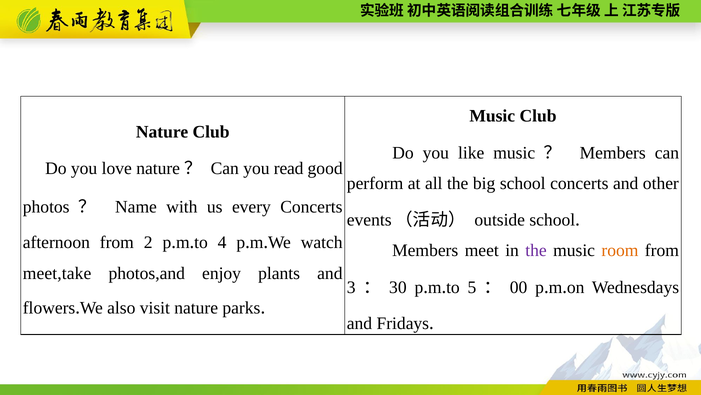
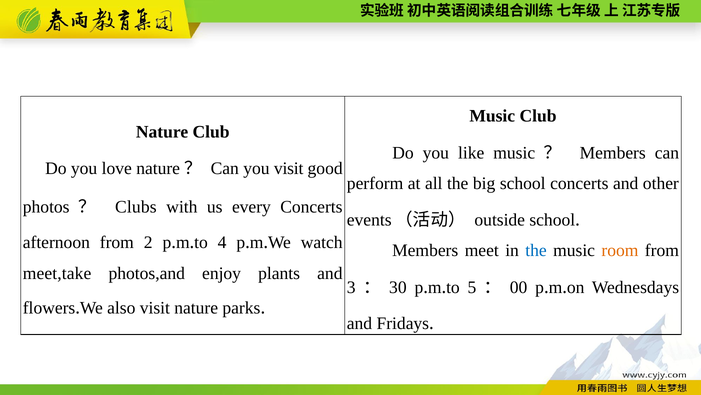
you read: read -> visit (289, 168)
Name: Name -> Clubs (136, 206)
the colour: purple -> blue (536, 250)
